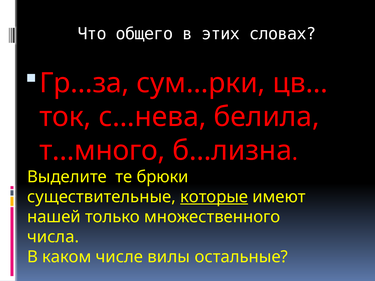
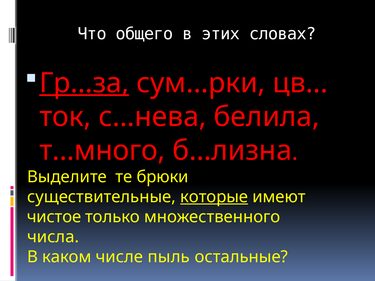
Гр…за underline: none -> present (84, 83)
нашей: нашей -> чистое (54, 217)
вилы: вилы -> пыль (169, 257)
